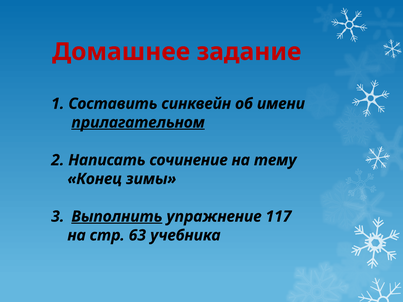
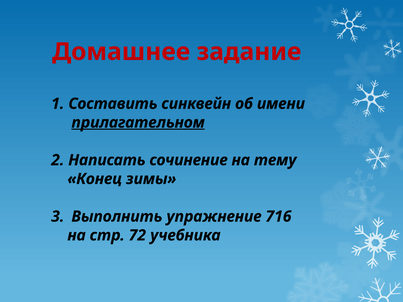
Выполнить underline: present -> none (117, 217)
117: 117 -> 716 (278, 217)
63: 63 -> 72 (137, 236)
